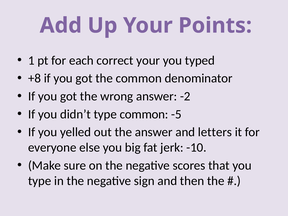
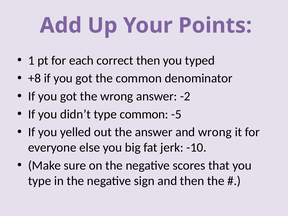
correct your: your -> then (148, 60)
and letters: letters -> wrong (215, 132)
